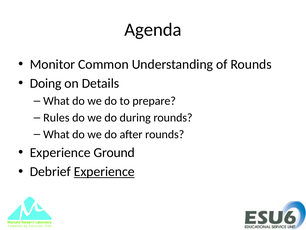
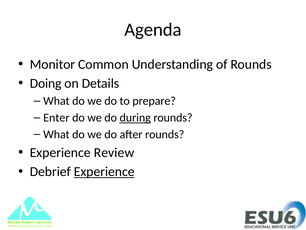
Rules: Rules -> Enter (56, 117)
during underline: none -> present (135, 117)
Ground: Ground -> Review (114, 152)
